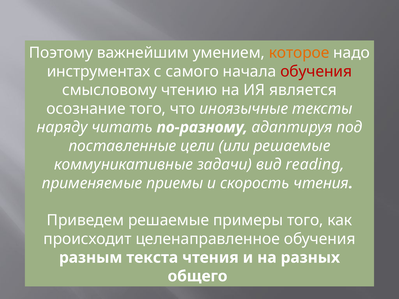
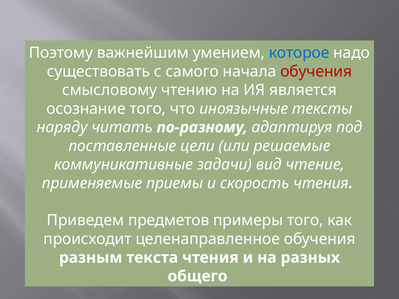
которое colour: orange -> blue (299, 53)
инструментах: инструментах -> существовать (98, 72)
reading: reading -> чтение (315, 165)
Приведем решаемые: решаемые -> предметов (169, 221)
